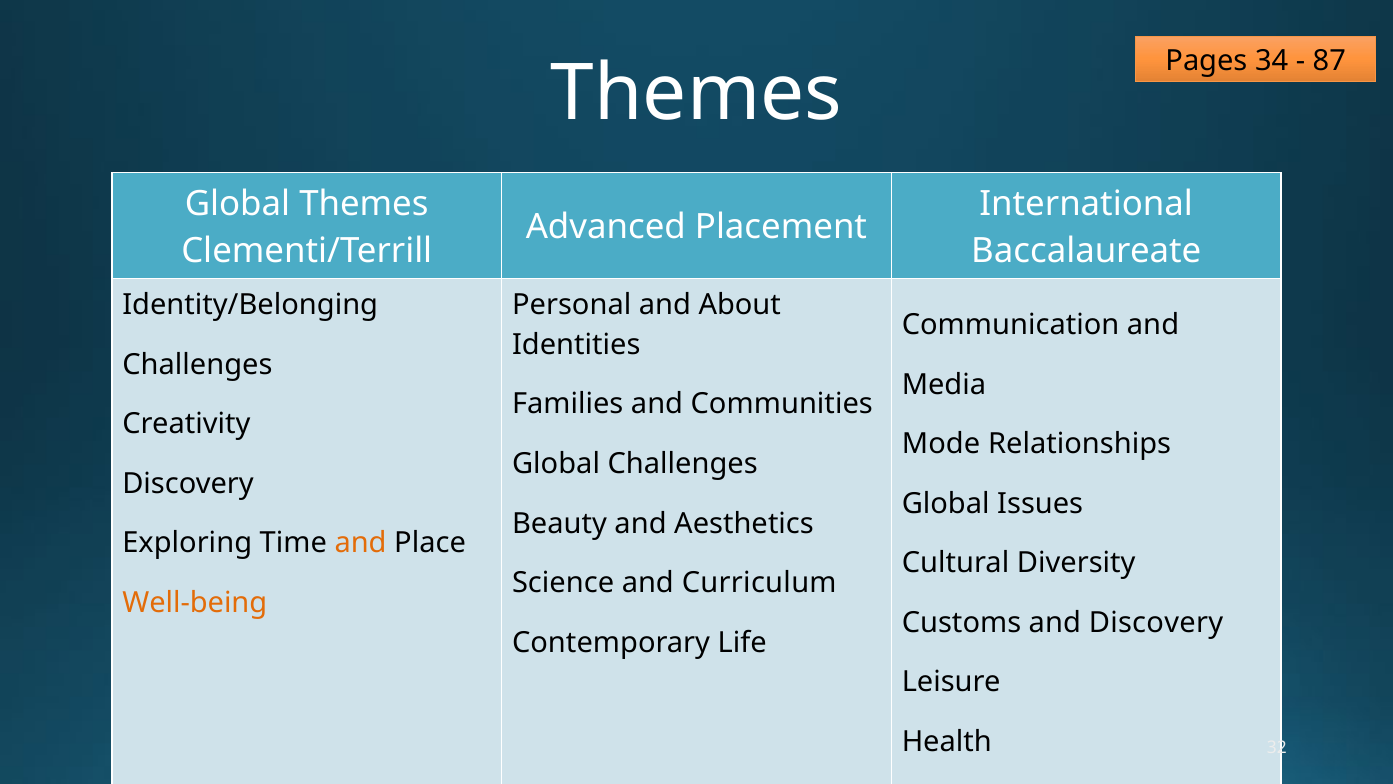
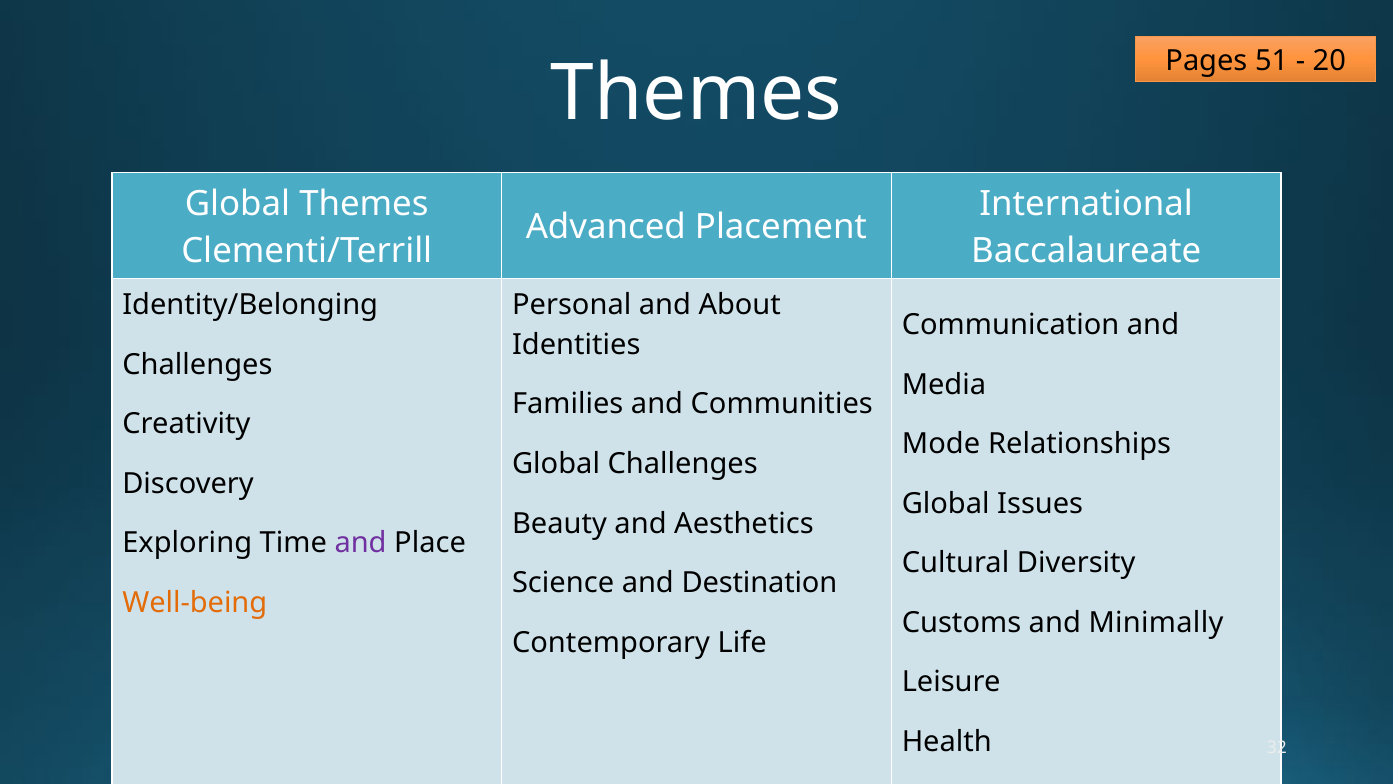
34: 34 -> 51 (1272, 61)
87: 87 -> 20 (1329, 61)
and colour: orange -> purple (361, 543)
Curriculum: Curriculum -> Destination (759, 583)
and Discovery: Discovery -> Minimally (1156, 622)
